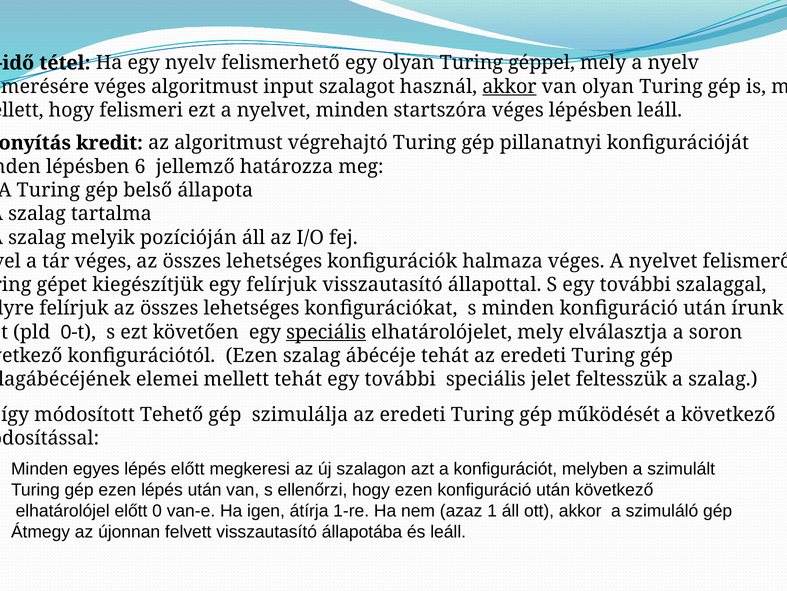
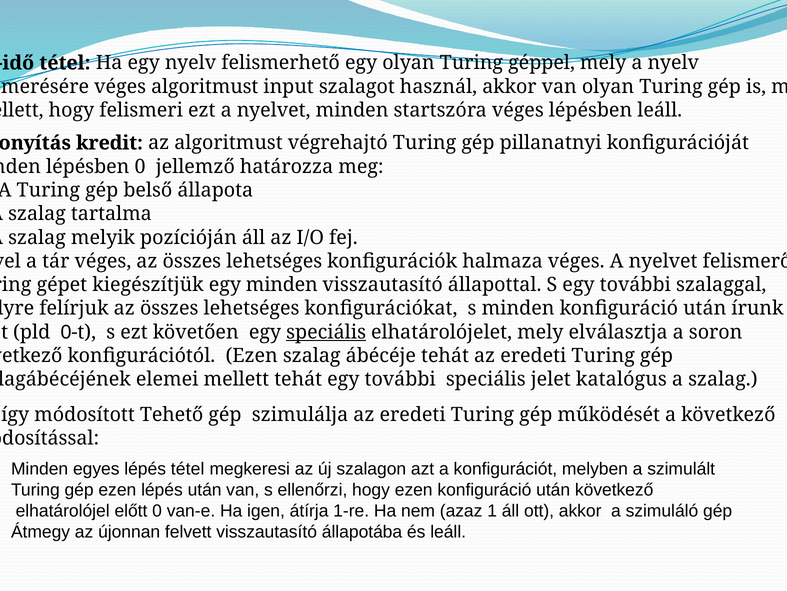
akkor underline: present -> none (509, 86)
lépésben 6: 6 -> 0 (140, 166)
egy felírjuk: felírjuk -> minden (282, 284)
feltesszük: feltesszük -> katalógus (621, 379)
lépés előtt: előtt -> tétel (188, 468)
